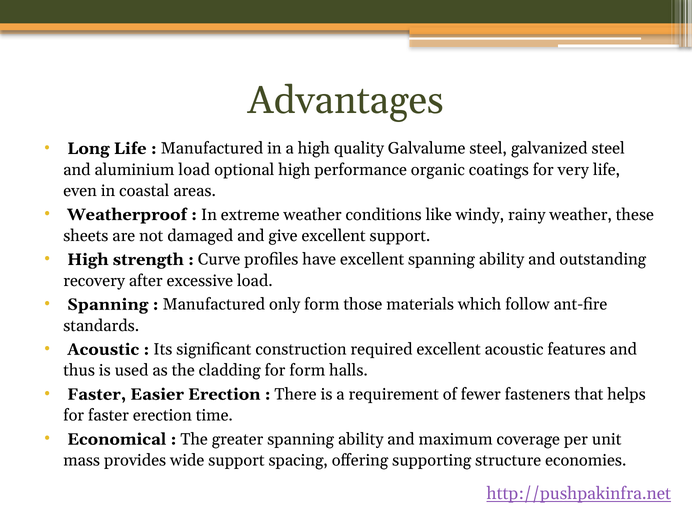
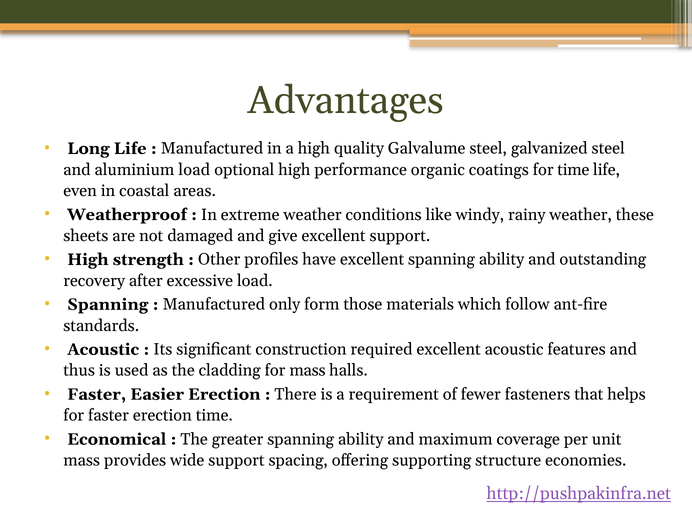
for very: very -> time (573, 170)
Curve: Curve -> Other (219, 260)
for form: form -> mass (308, 371)
